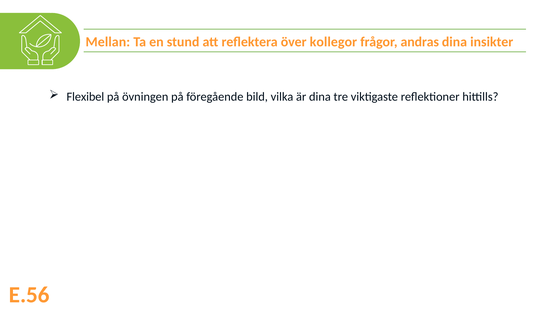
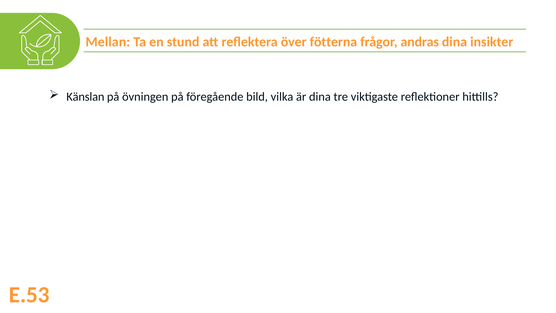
kollegor: kollegor -> fötterna (333, 42)
Flexibel: Flexibel -> Känslan (85, 97)
E.56: E.56 -> E.53 (29, 295)
